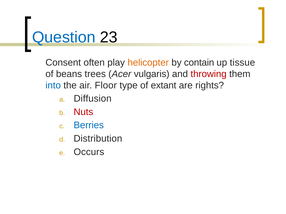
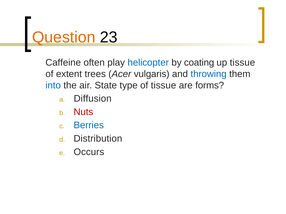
Question colour: blue -> orange (64, 37)
Consent: Consent -> Caffeine (63, 63)
helicopter colour: orange -> blue (148, 63)
contain: contain -> coating (199, 63)
beans: beans -> extent (69, 74)
throwing colour: red -> blue (209, 74)
Floor: Floor -> State (106, 86)
of extant: extant -> tissue (163, 86)
rights: rights -> forms (210, 86)
